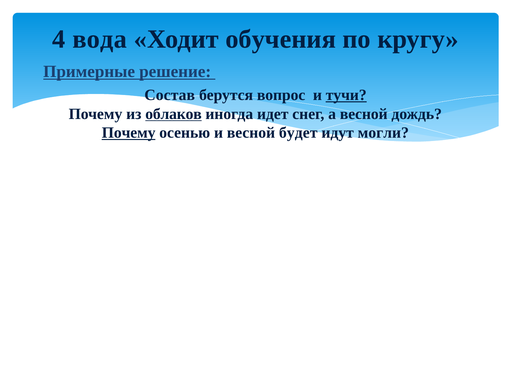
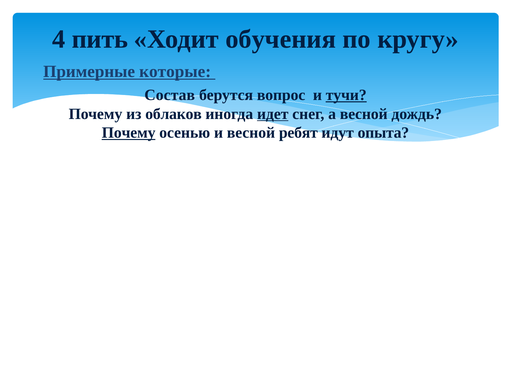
вода: вода -> пить (100, 39)
решение: решение -> которые (175, 71)
облаков underline: present -> none (173, 114)
идет underline: none -> present (273, 114)
будет: будет -> ребят (298, 132)
могли: могли -> опыта (383, 132)
